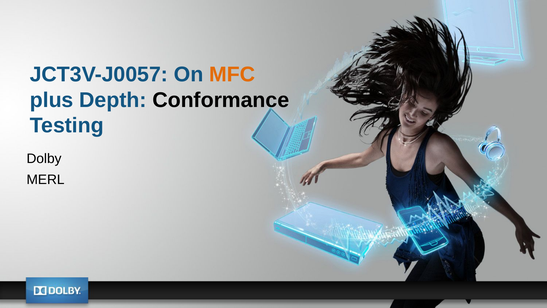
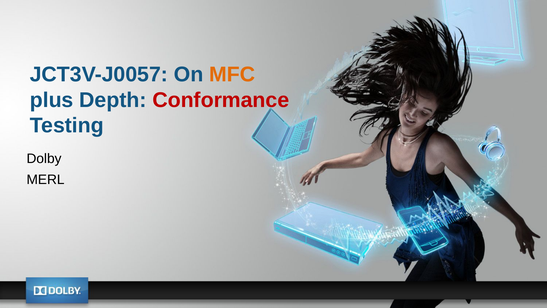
Conformance colour: black -> red (221, 100)
